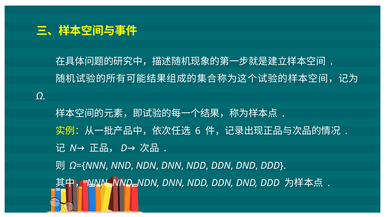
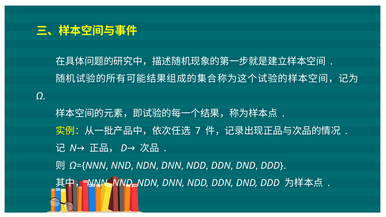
6: 6 -> 7 (198, 131)
